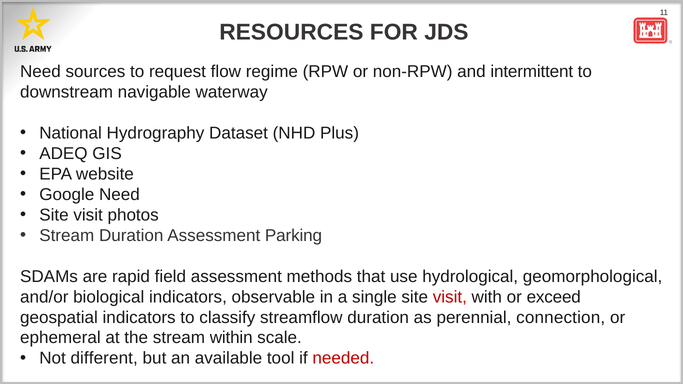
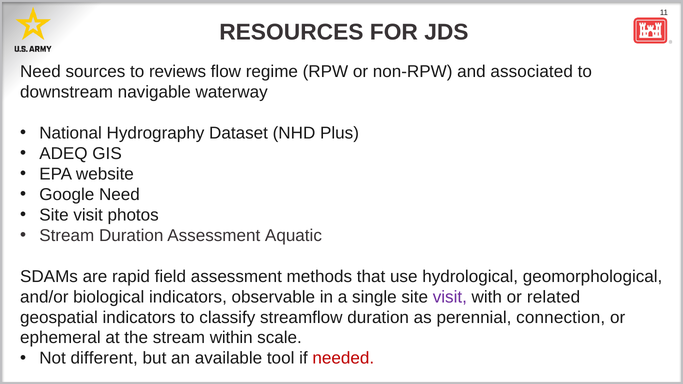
request: request -> reviews (178, 72)
intermittent: intermittent -> associated (532, 72)
Parking: Parking -> Aquatic (293, 236)
visit colour: red -> purple (450, 297)
exceed: exceed -> related (554, 297)
